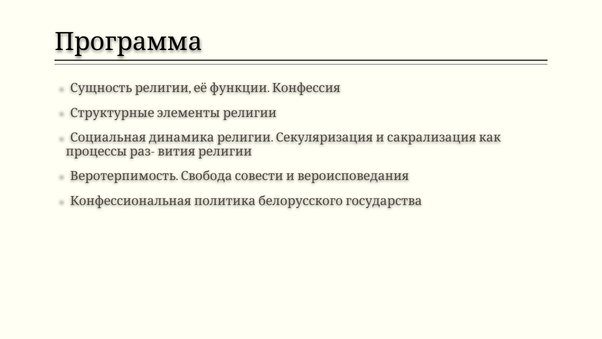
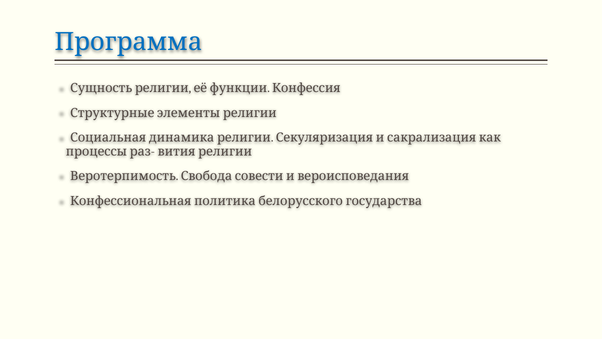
Программа colour: black -> blue (129, 42)
